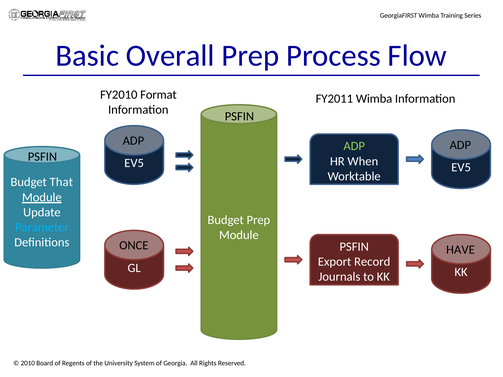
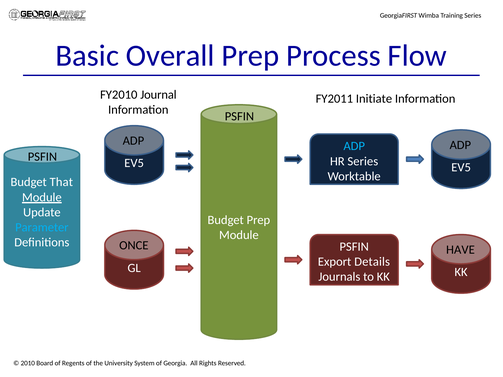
Format: Format -> Journal (158, 95)
FY2011 Wimba: Wimba -> Initiate (374, 99)
ADP colour: light green -> light blue (354, 146)
HR When: When -> Series (363, 161)
Record: Record -> Details (372, 262)
